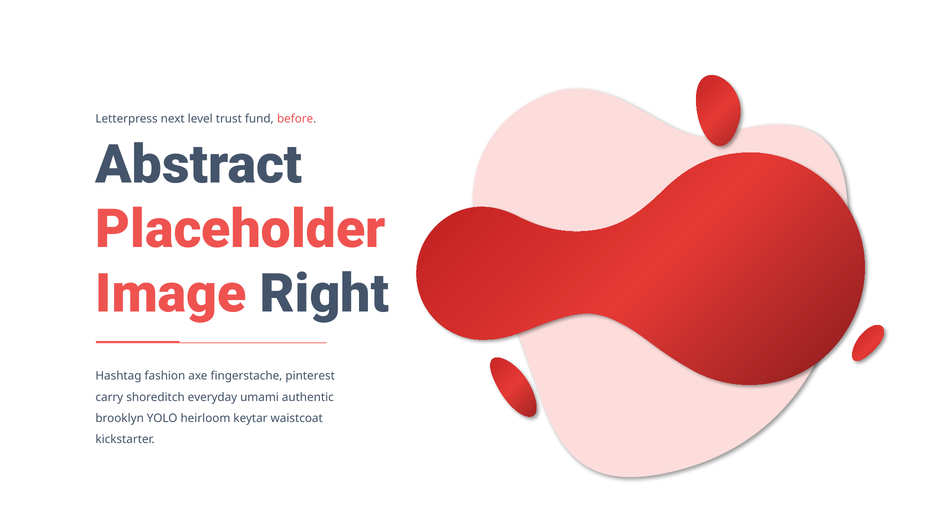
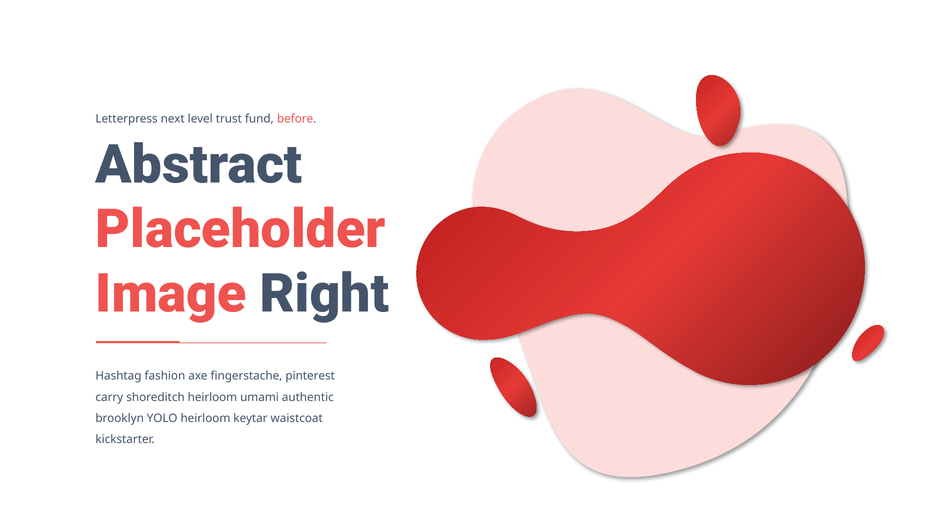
shoreditch everyday: everyday -> heirloom (212, 397)
